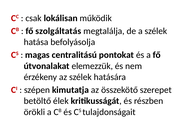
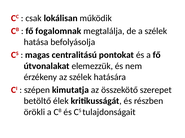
szolgáltatás: szolgáltatás -> fogalomnak (58, 31)
